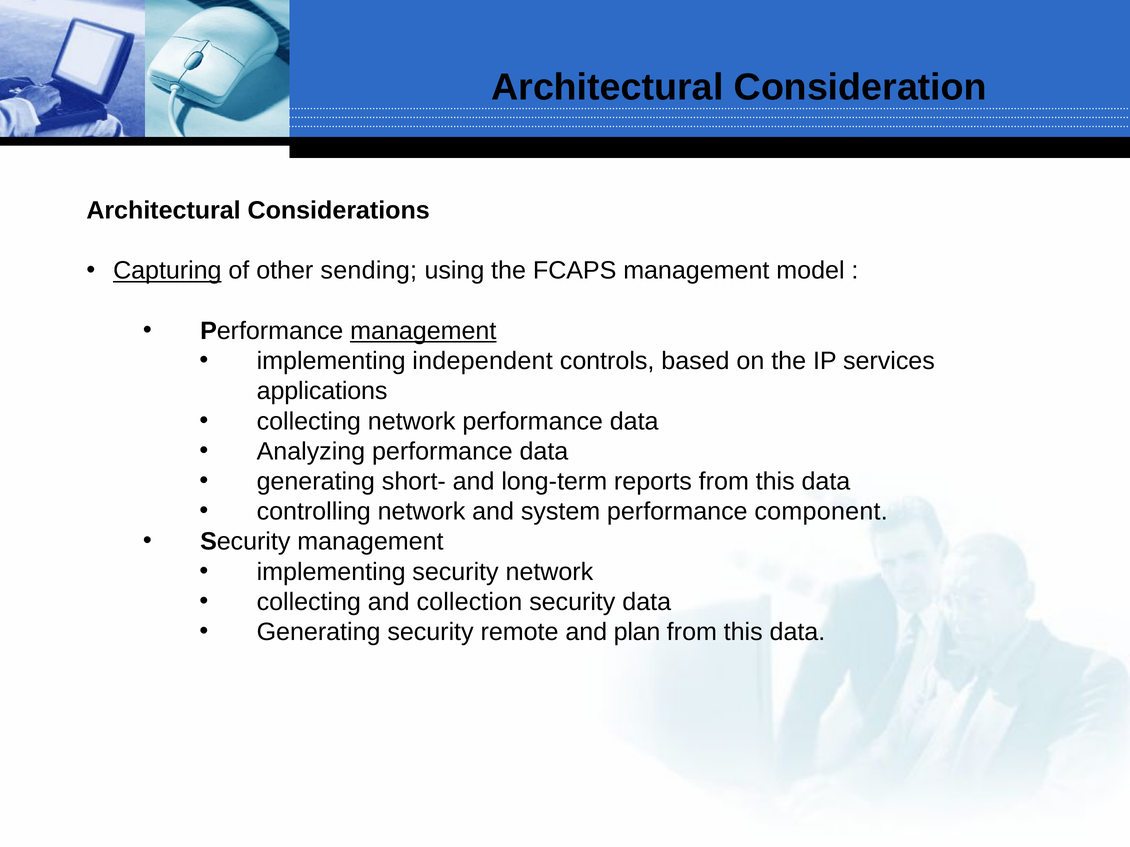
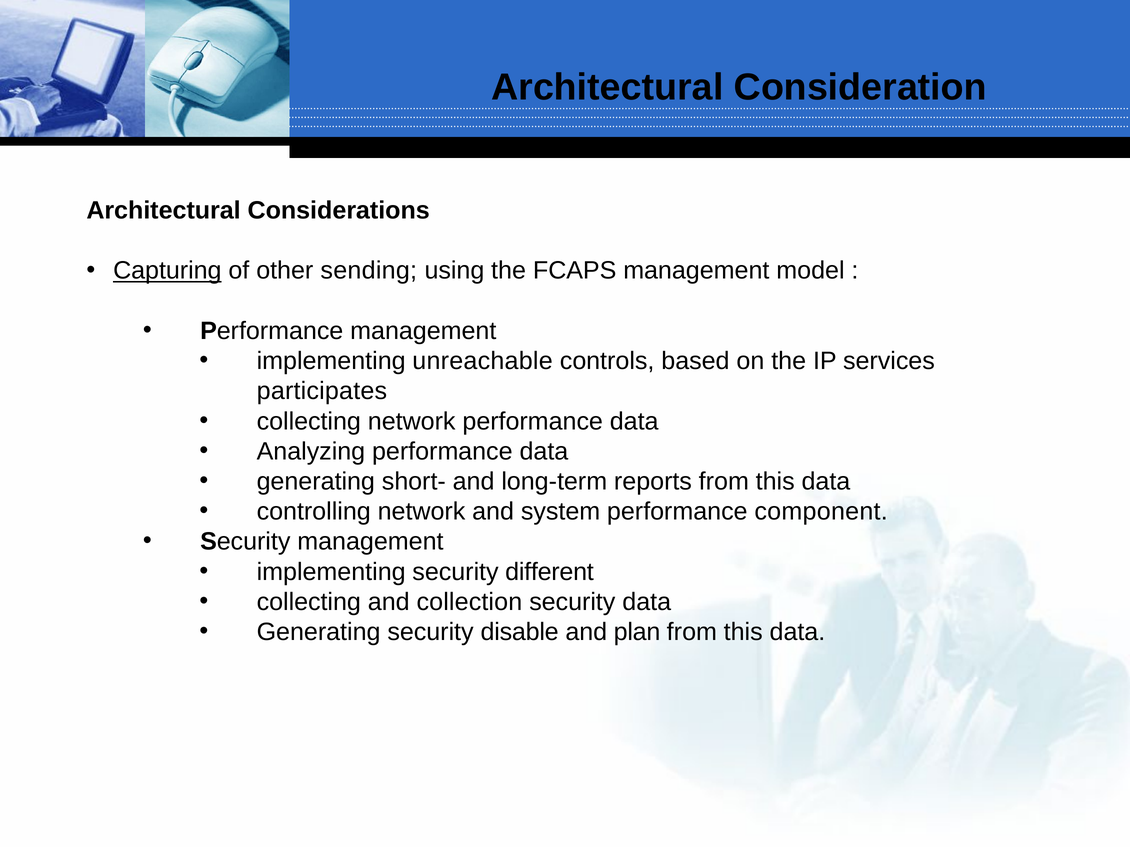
management underline: present -> none (423, 331)
independent: independent -> unreachable (483, 361)
applications: applications -> participates (322, 391)
security network: network -> different (550, 572)
remote: remote -> disable (520, 632)
